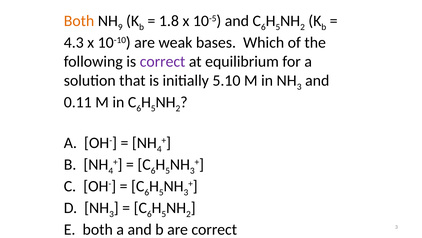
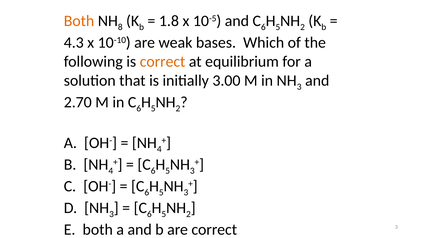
9: 9 -> 8 (120, 27)
correct colour: purple -> orange (163, 61)
5.10: 5.10 -> 3.00 (226, 80)
0.11: 0.11 -> 2.70 (78, 102)
